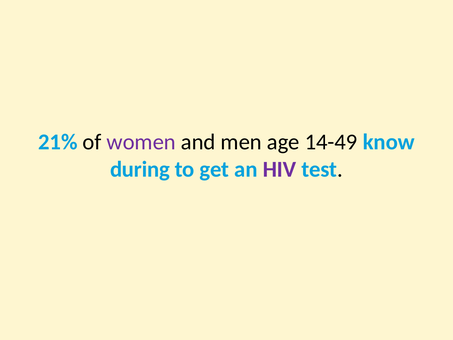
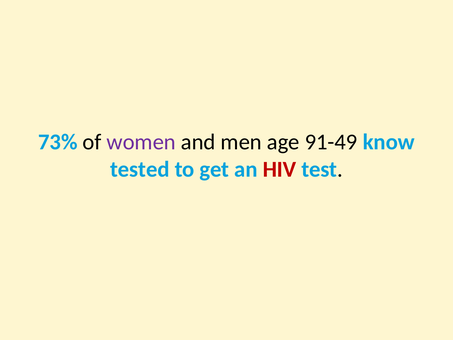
21%: 21% -> 73% (58, 142)
14-49: 14-49 -> 91-49 (331, 142)
during: during -> tested (140, 169)
HIV colour: purple -> red (280, 169)
